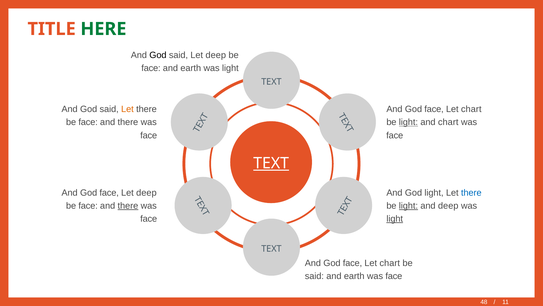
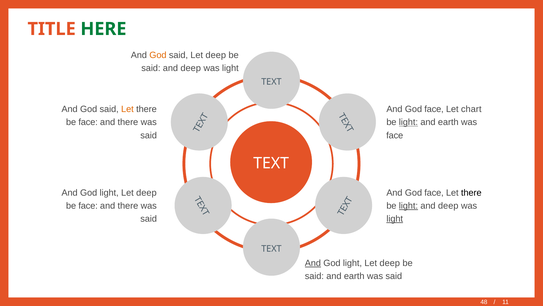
God colour: black -> orange (158, 55)
face: face -> said (151, 68)
earth: earth -> deep (191, 68)
chart: chart -> earth (448, 122)
face: face -> said (149, 135)
TEXT underline: present -> none (271, 163)
face: face -> light (109, 192)
light: light -> face (434, 192)
there colour: blue -> black (471, 192)
there underline: present -> none (128, 205)
face: face -> said (149, 218)
And underline: none -> present (313, 263)
face: face -> light (352, 263)
chart: chart -> deep (390, 263)
face: face -> said (394, 276)
